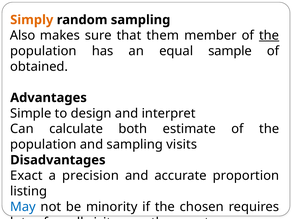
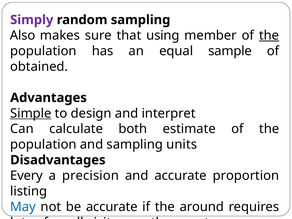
Simply colour: orange -> purple (32, 20)
them: them -> using (163, 35)
Simple underline: none -> present (31, 113)
sampling visits: visits -> units (182, 144)
Exact: Exact -> Every (26, 176)
be minority: minority -> accurate (112, 207)
chosen: chosen -> around (202, 207)
